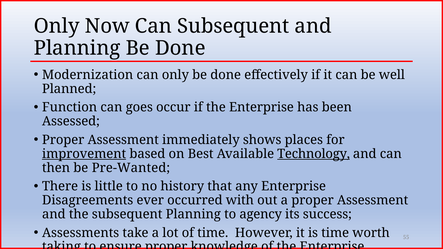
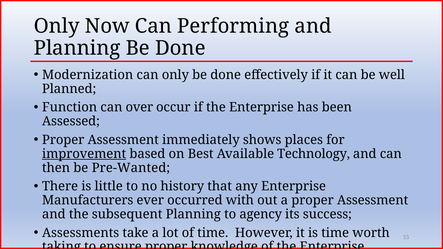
Can Subsequent: Subsequent -> Performing (233, 26)
goes: goes -> over (139, 107)
Technology underline: present -> none (314, 154)
Disagreements: Disagreements -> Manufacturers (88, 200)
